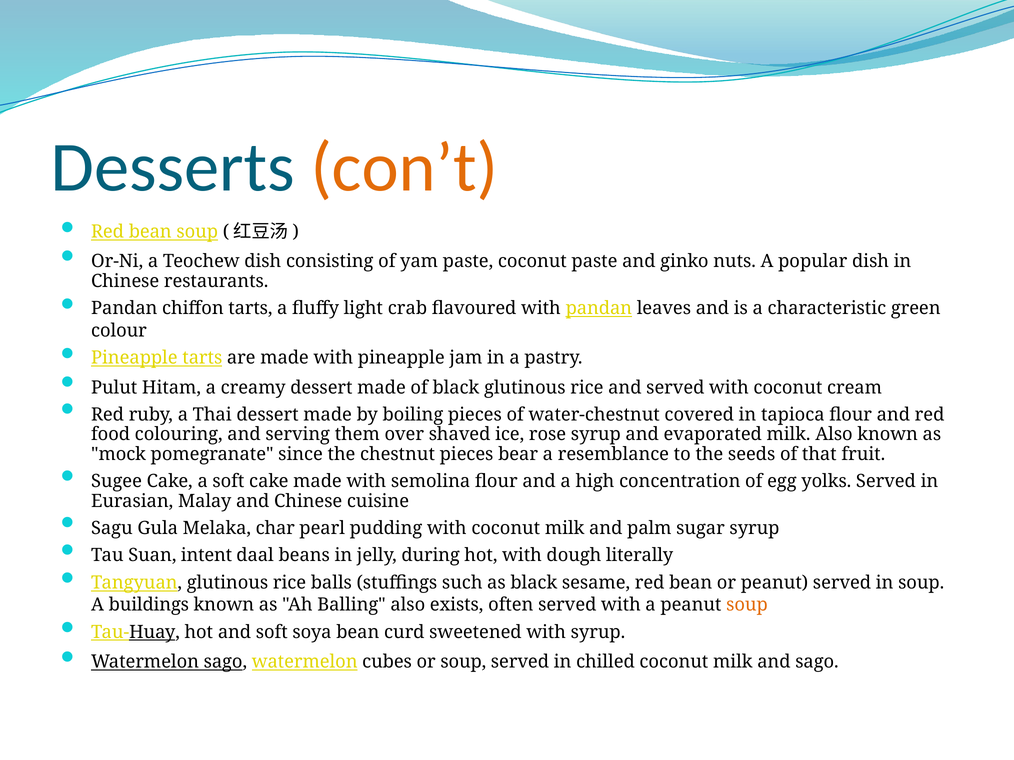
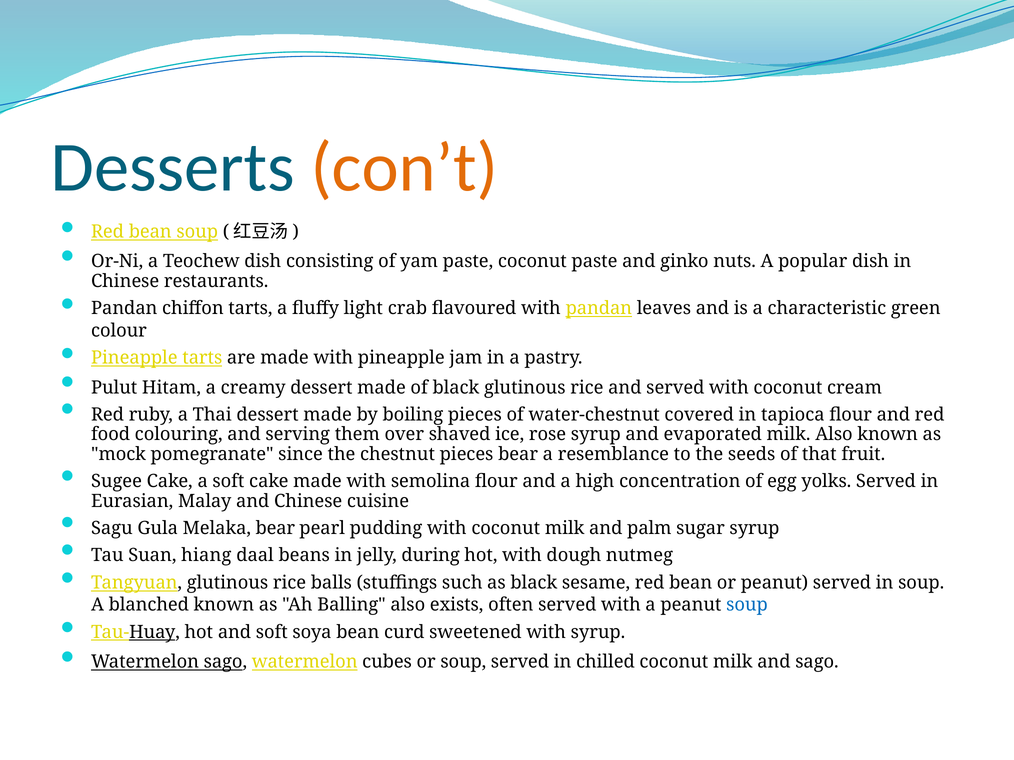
Melaka char: char -> bear (275, 529)
intent: intent -> hiang (206, 556)
literally: literally -> nutmeg (639, 556)
buildings: buildings -> blanched (149, 605)
soup colour: orange -> blue (747, 605)
